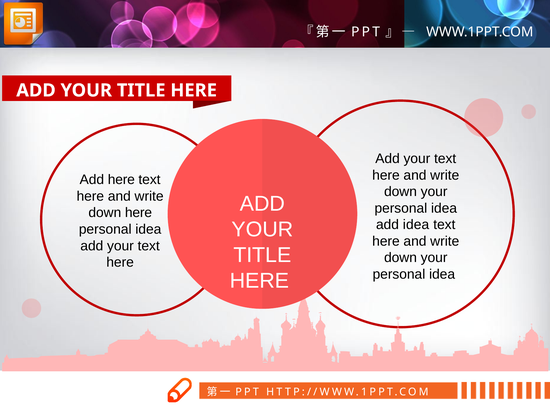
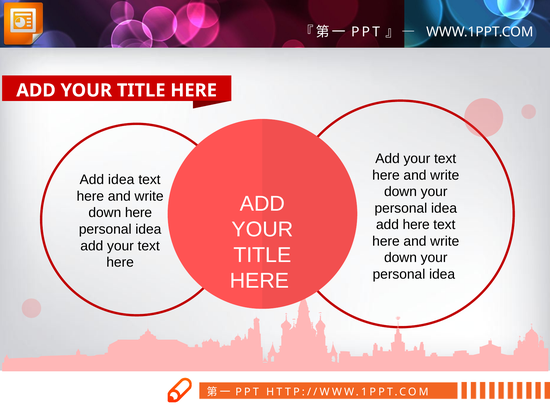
Add here: here -> idea (121, 179)
add idea: idea -> here (416, 224)
